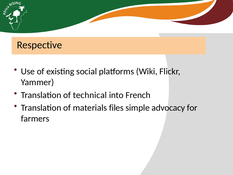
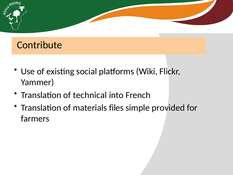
Respective: Respective -> Contribute (39, 45)
advocacy: advocacy -> provided (168, 108)
